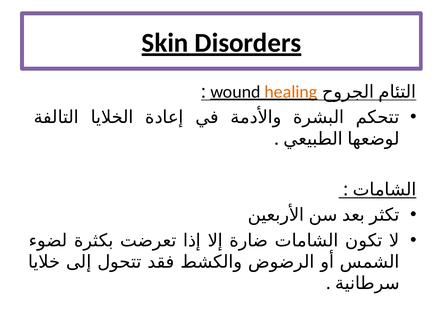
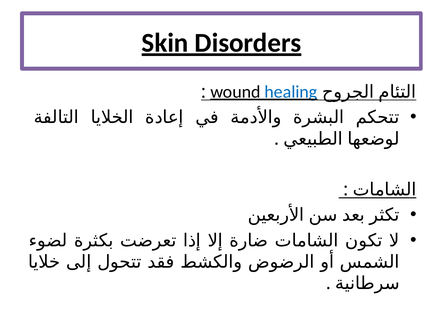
healing colour: orange -> blue (291, 92)
